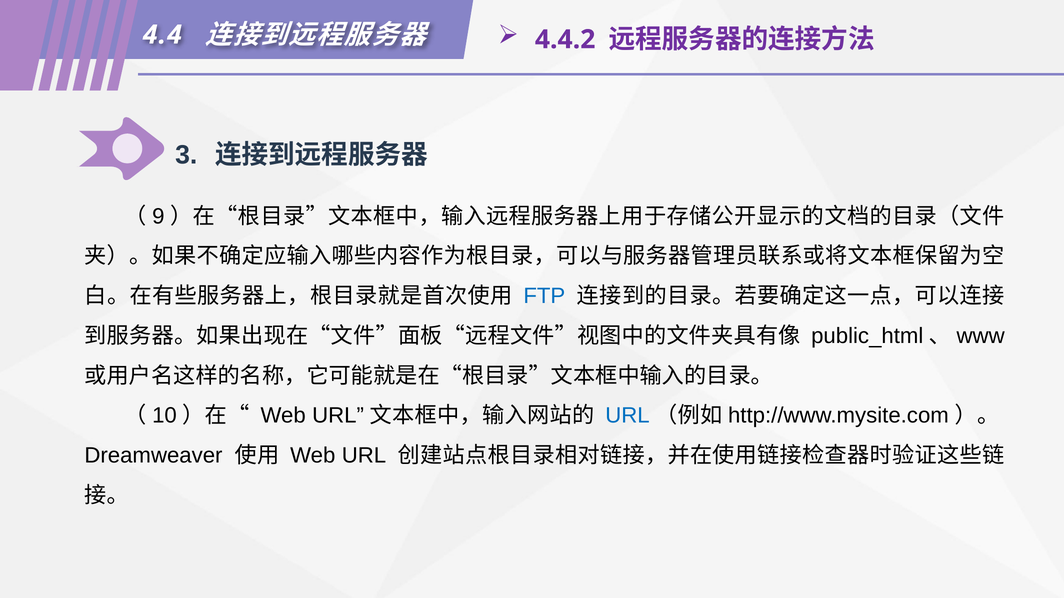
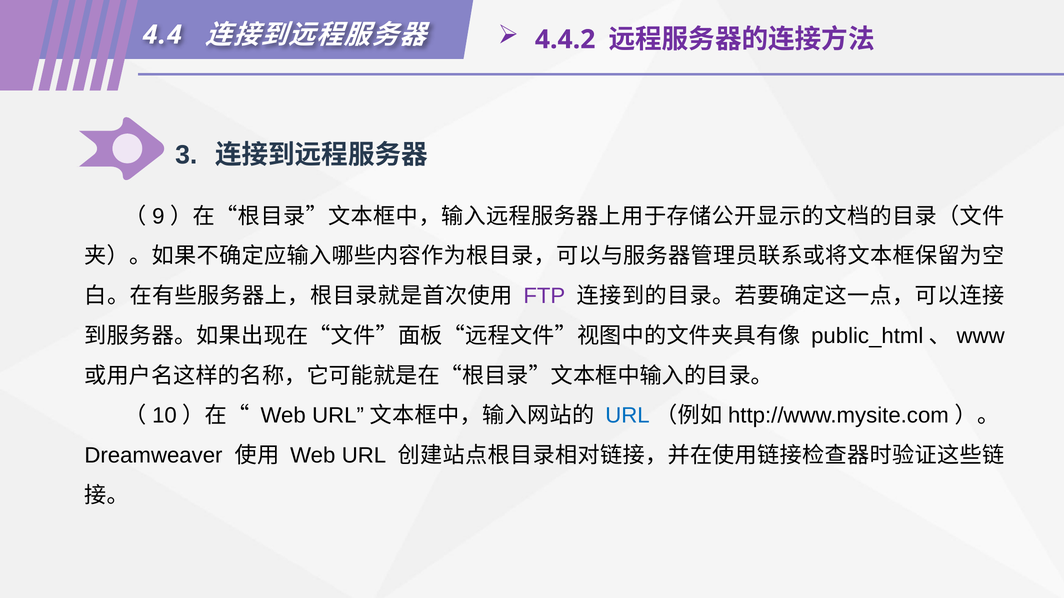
FTP colour: blue -> purple (544, 296)
